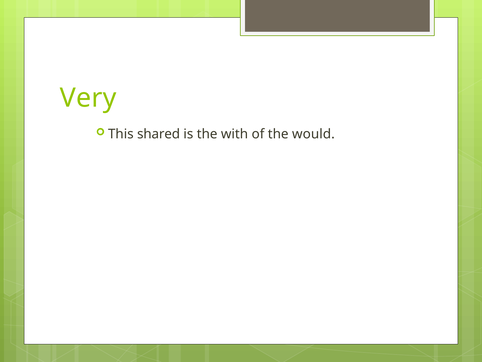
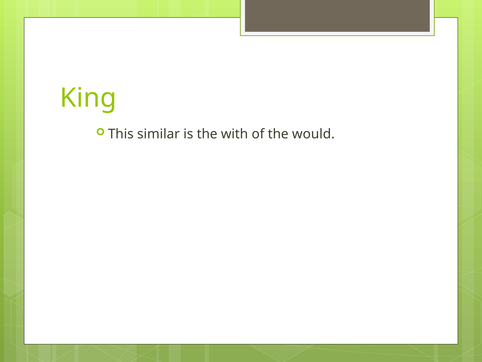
Very: Very -> King (88, 98)
shared: shared -> similar (158, 134)
